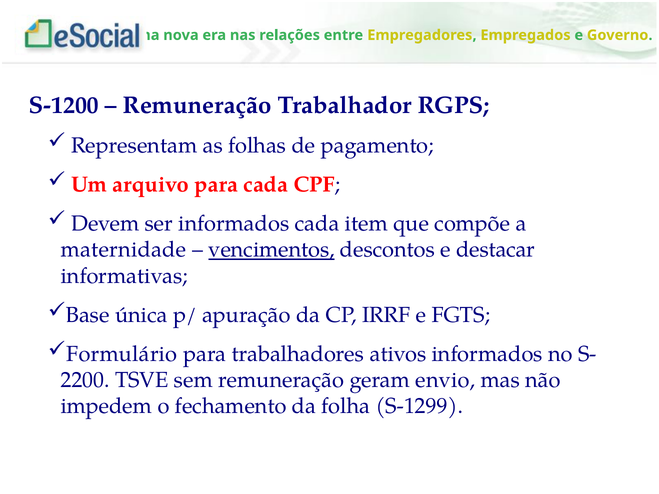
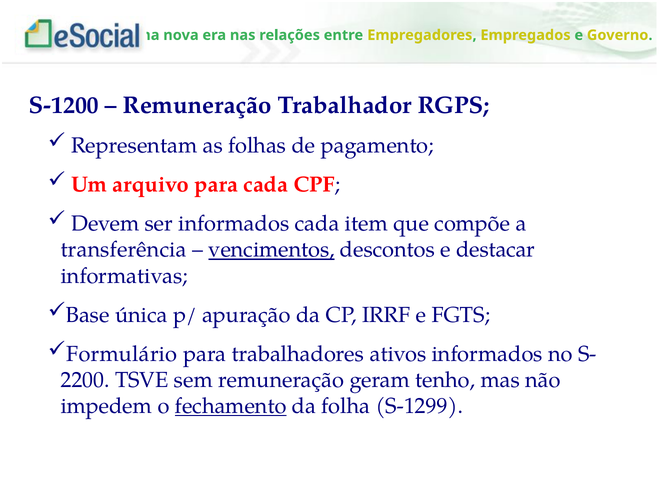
maternidade: maternidade -> transferência (124, 250)
envio: envio -> tenho (445, 380)
fechamento underline: none -> present (231, 406)
